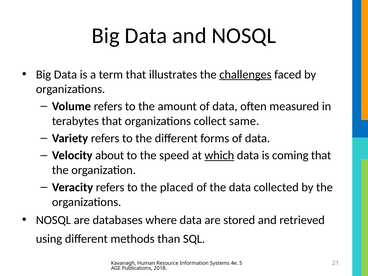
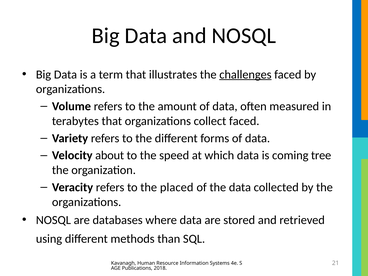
collect same: same -> faced (244, 121)
which underline: present -> none (219, 155)
coming that: that -> tree (321, 155)
